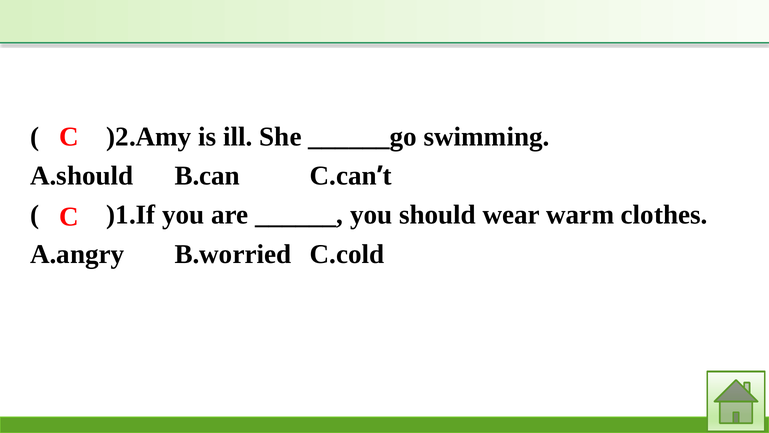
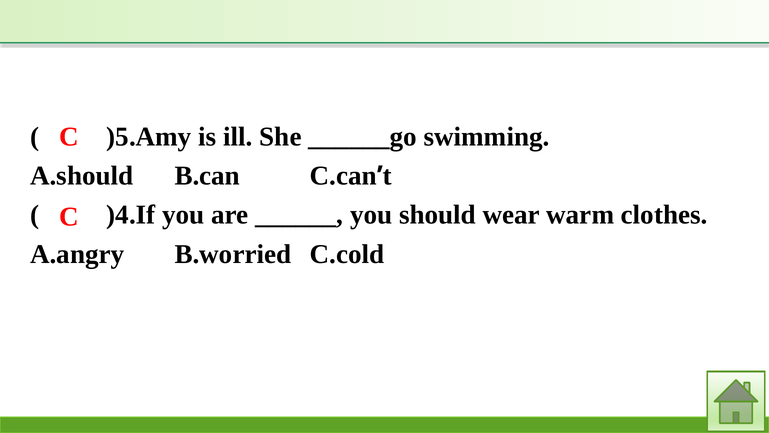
)2.Amy: )2.Amy -> )5.Amy (149, 137)
)1.If: )1.If -> )4.If (131, 215)
